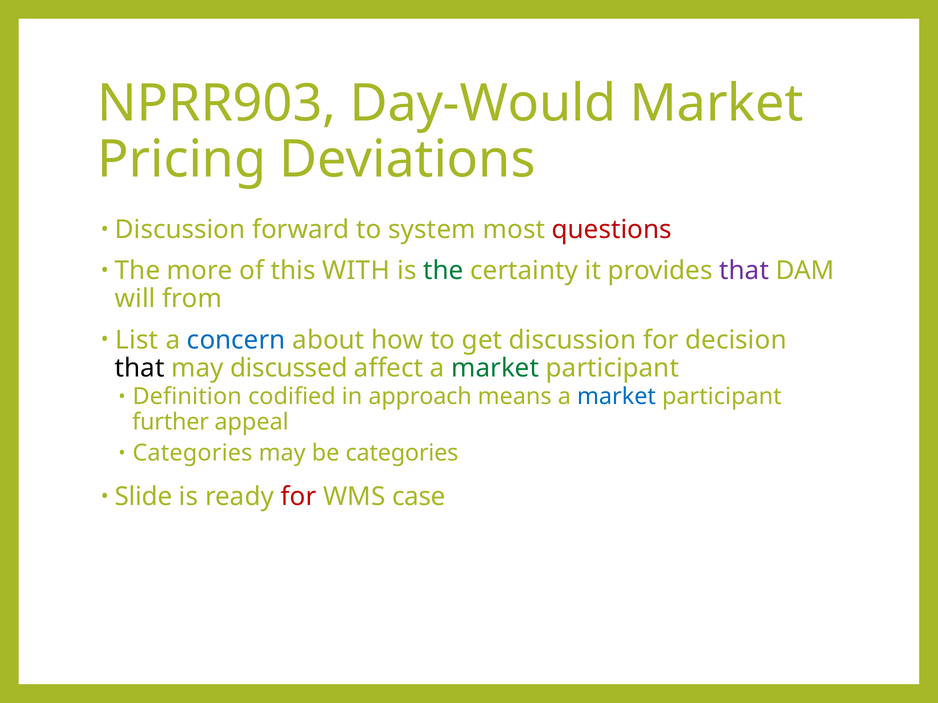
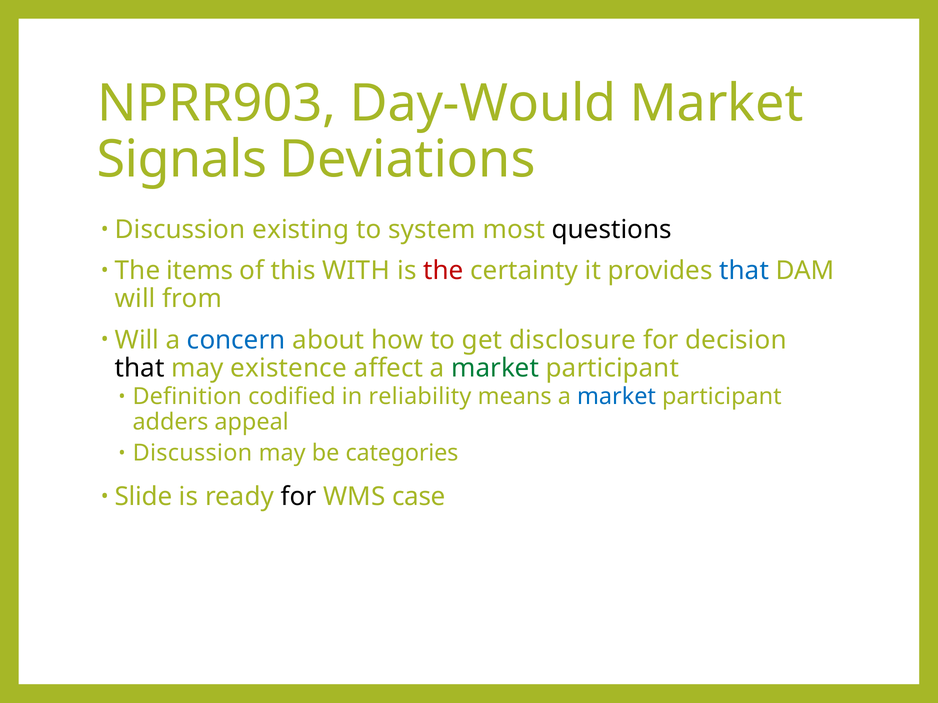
Pricing: Pricing -> Signals (182, 160)
forward: forward -> existing (301, 230)
questions colour: red -> black (612, 230)
more: more -> items (200, 271)
the colour: green -> red (443, 271)
that colour: purple -> blue (744, 271)
List: List -> Will (137, 340)
get discussion: discussion -> disclosure (572, 340)
discussed: discussed -> existence (289, 368)
approach: approach -> reliability (420, 397)
further: further -> adders (170, 422)
Categories: Categories -> Discussion (192, 454)
for colour: red -> black (299, 497)
